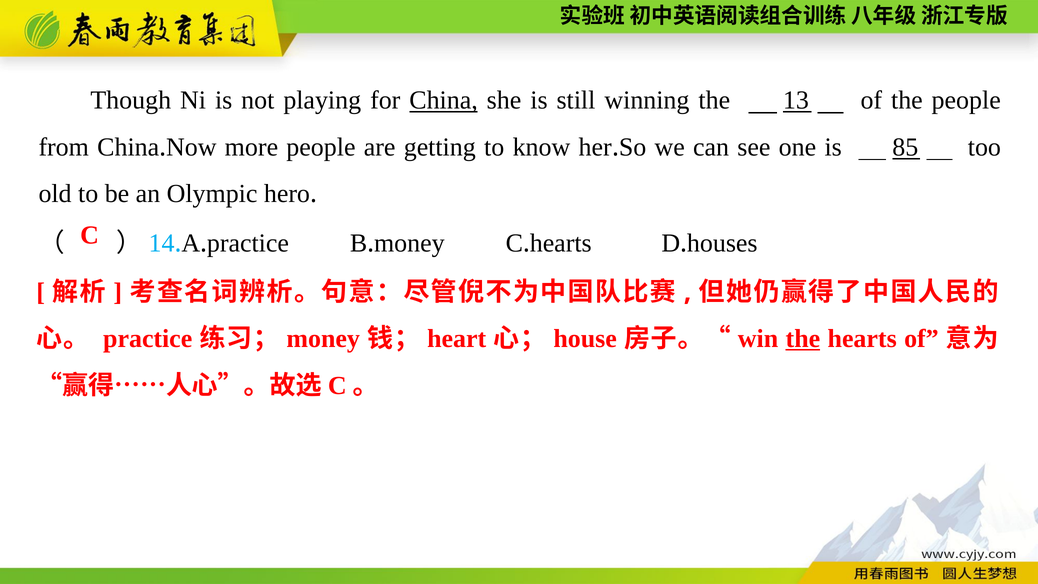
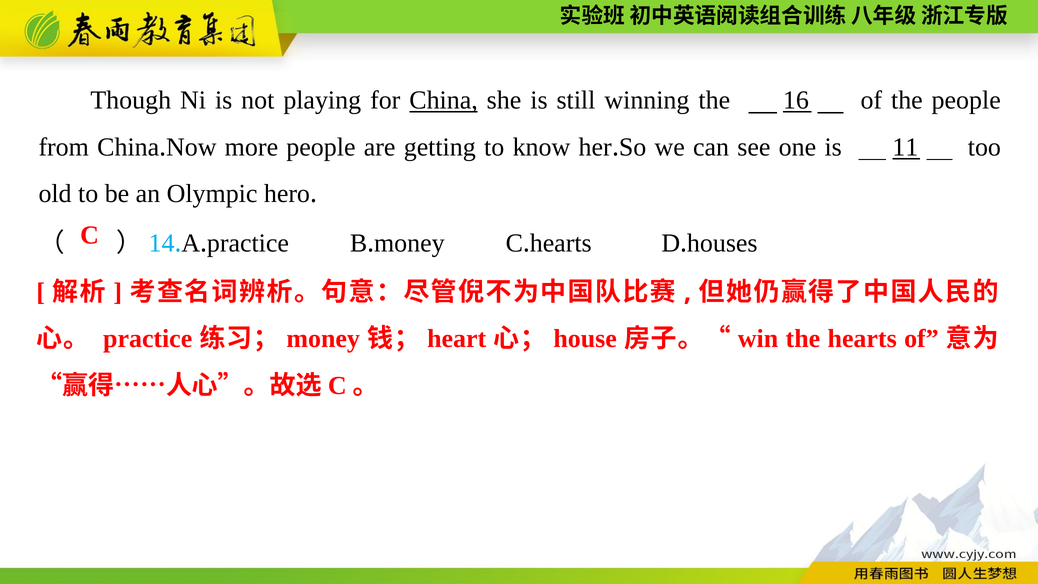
13: 13 -> 16 (796, 100)
85: 85 -> 11 (905, 147)
the underline: present -> none (803, 339)
